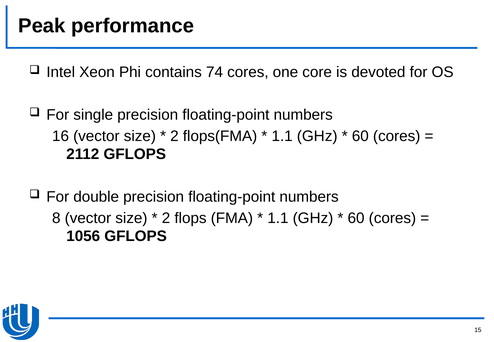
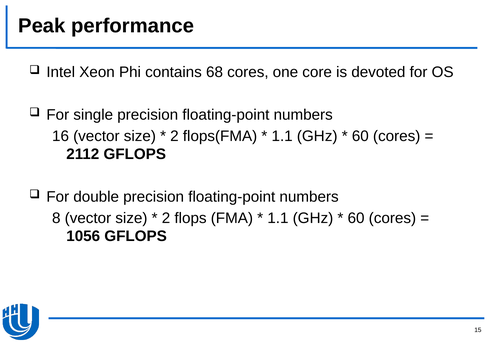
74: 74 -> 68 (215, 72)
